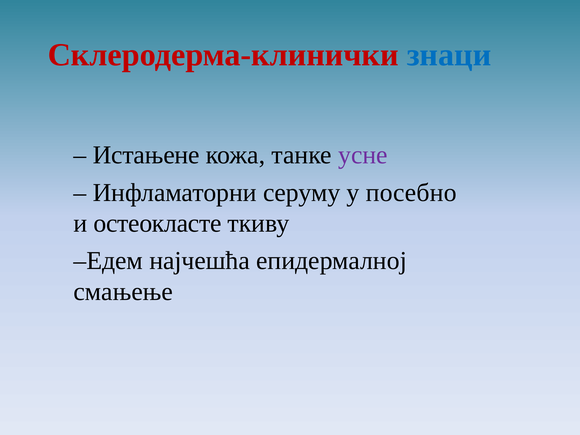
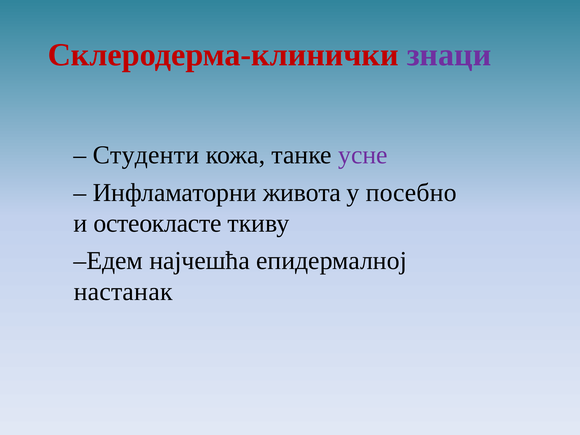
знаци colour: blue -> purple (449, 55)
Истањене: Истањене -> Студенти (146, 155)
серуму: серуму -> живота (302, 193)
смањење: смањење -> настанак (123, 292)
